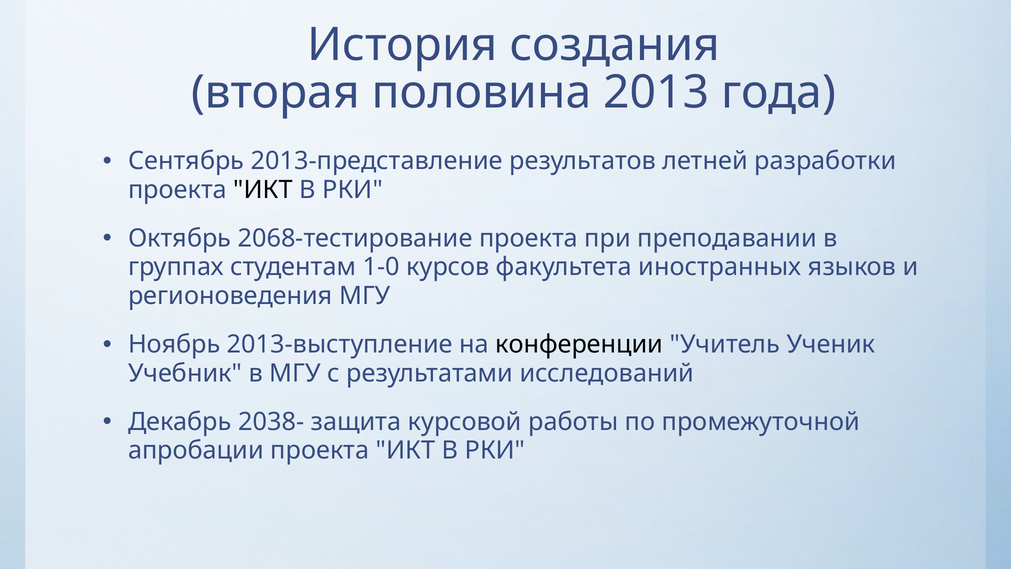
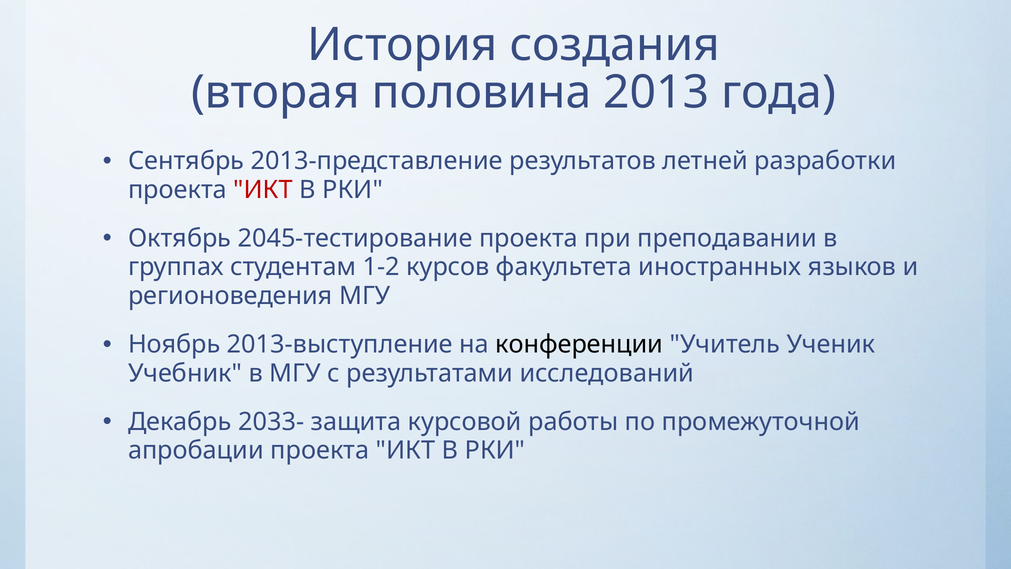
ИКТ colour: black -> red (263, 190)
2068-тестирование: 2068-тестирование -> 2045-тестирование (355, 238)
1-0: 1-0 -> 1-2 (381, 267)
2038-: 2038- -> 2033- (271, 422)
